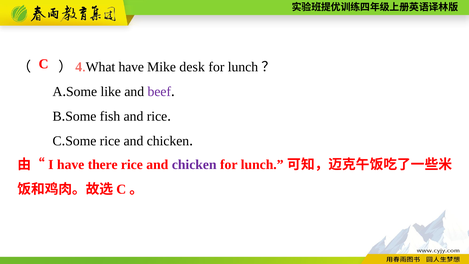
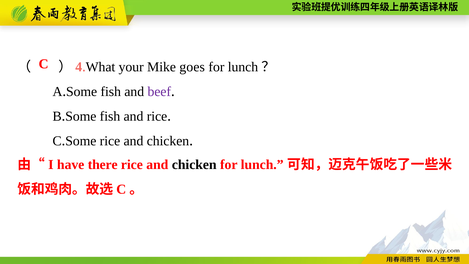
have: have -> your (131, 67)
desk: desk -> goes (192, 67)
like: like -> fish (111, 92)
chicken colour: purple -> black (194, 165)
